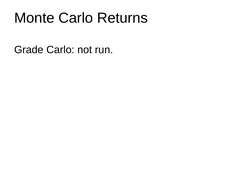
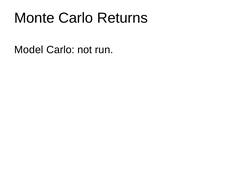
Grade: Grade -> Model (29, 50)
